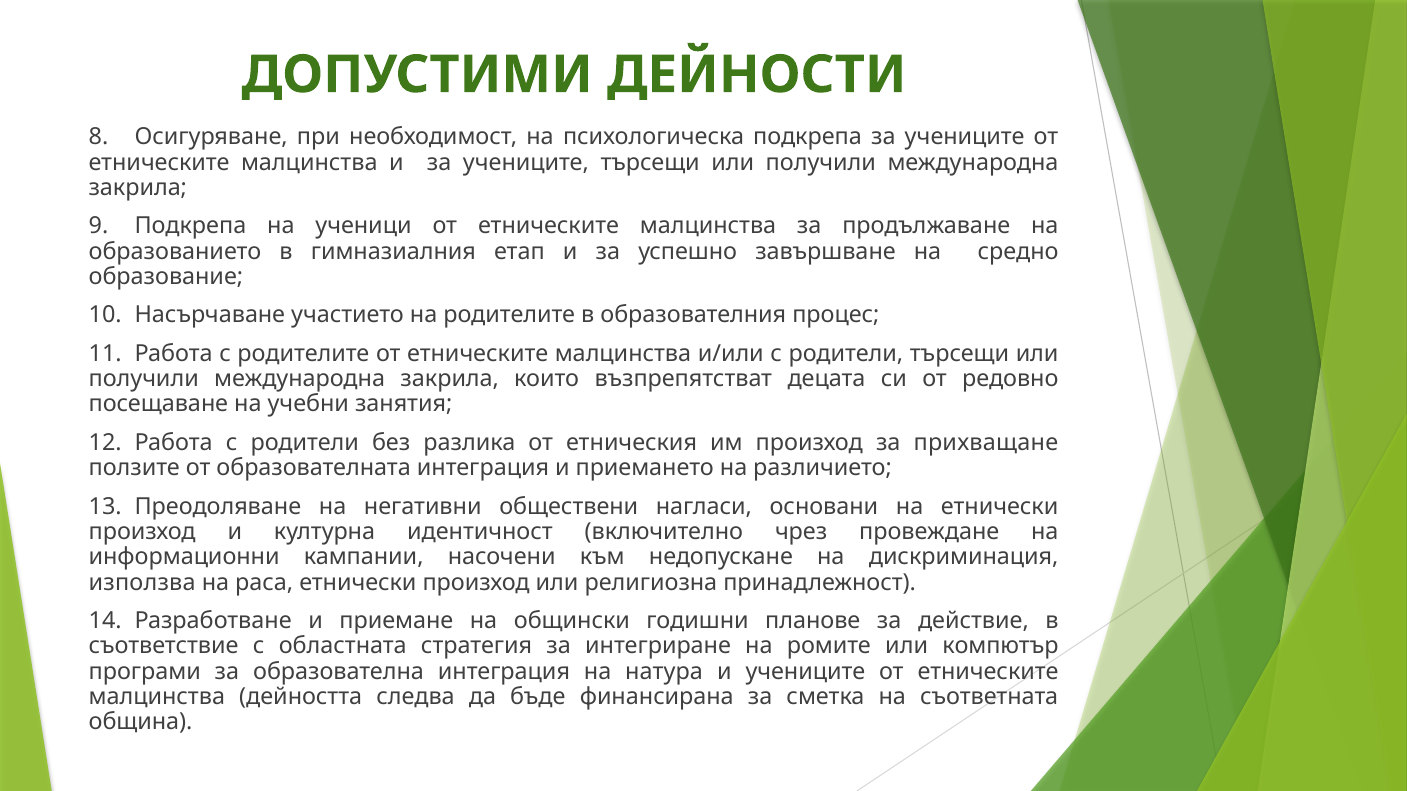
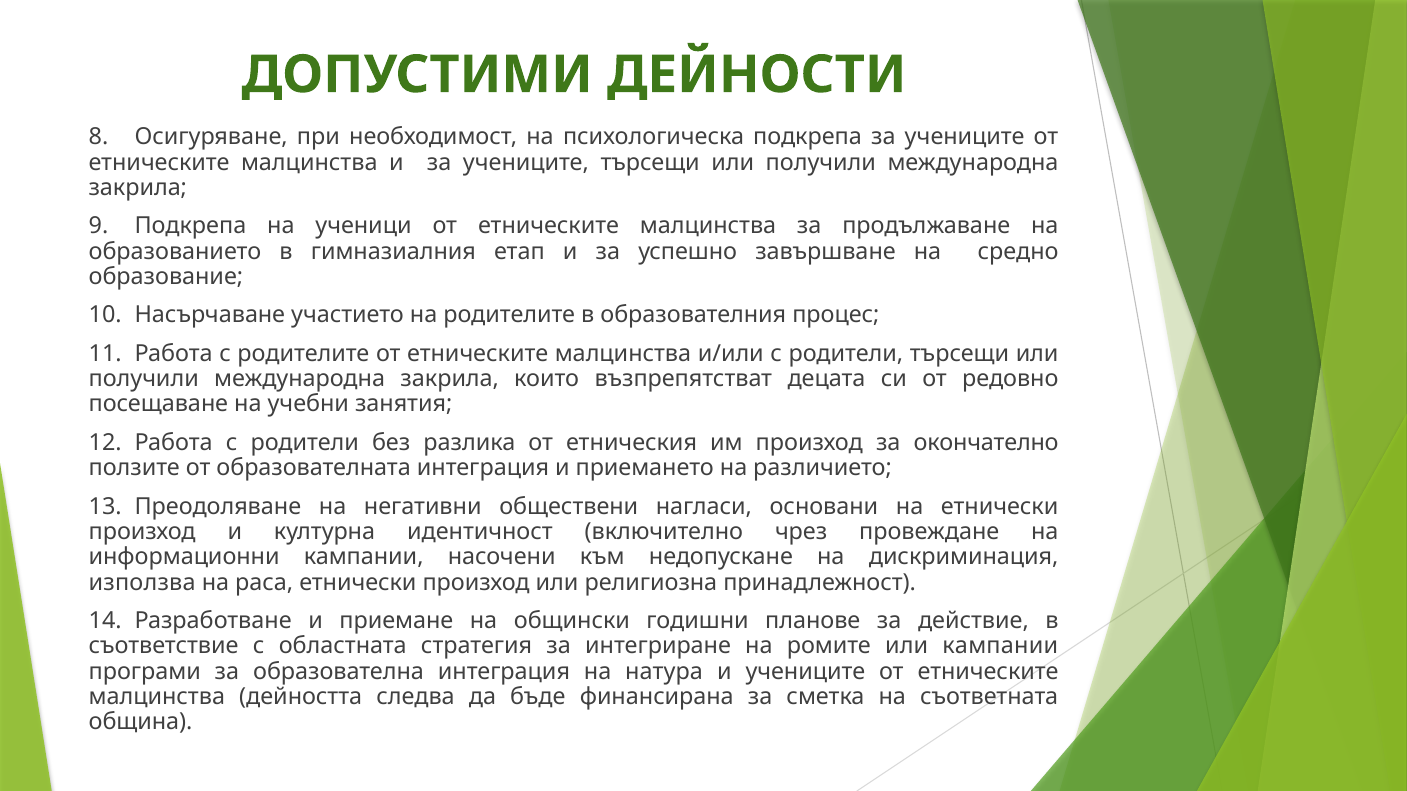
прихващане: прихващане -> окончателно (986, 443)
или компютър: компютър -> кампании (1000, 646)
